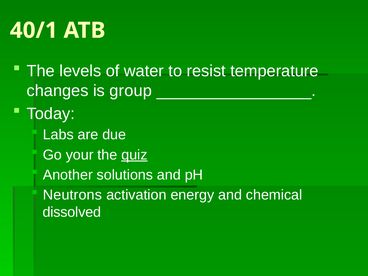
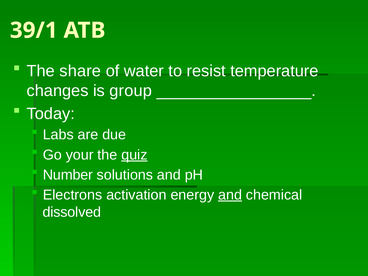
40/1: 40/1 -> 39/1 (34, 30)
levels: levels -> share (80, 71)
Another: Another -> Number (68, 175)
Neutrons: Neutrons -> Electrons (73, 195)
and underline: none -> present (230, 195)
